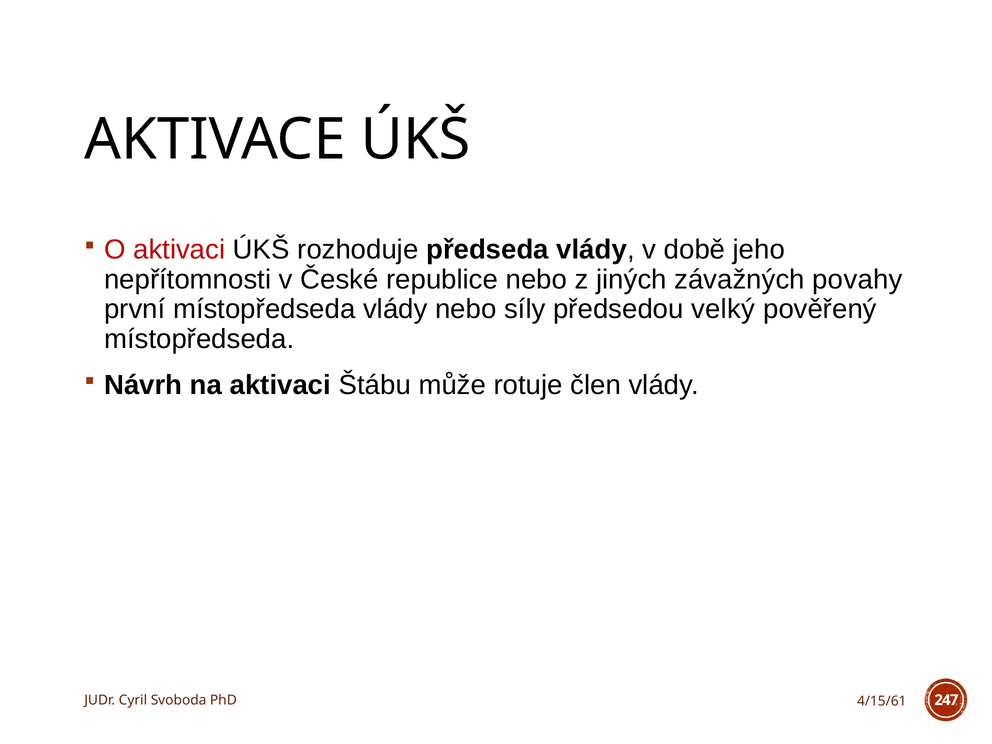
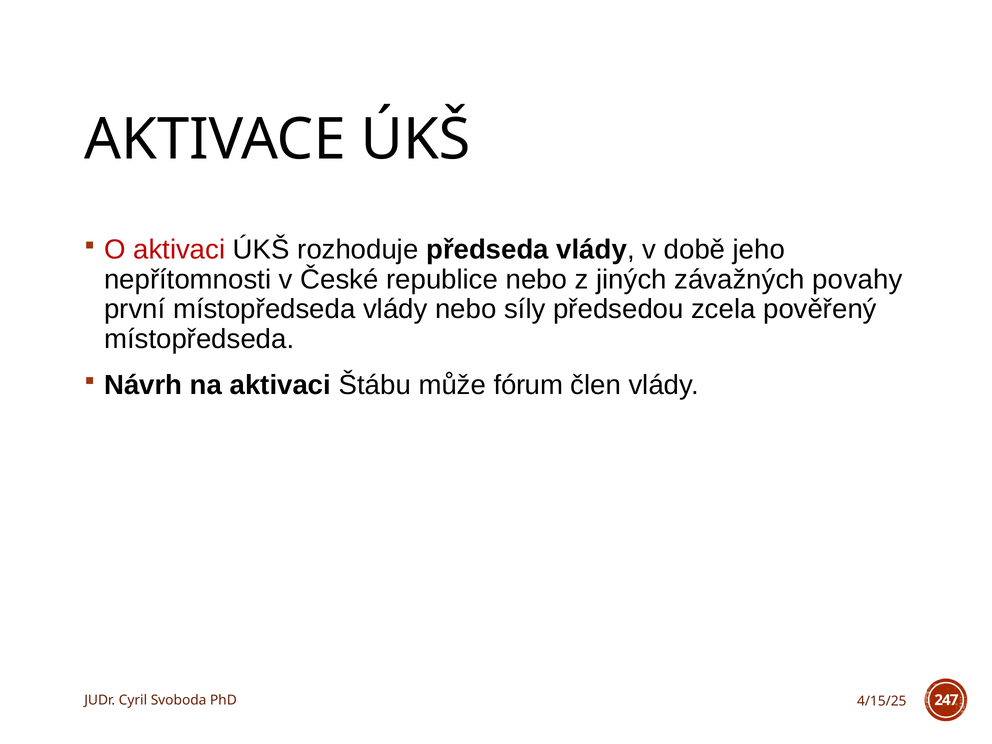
velký: velký -> zcela (723, 309)
rotuje: rotuje -> fórum (528, 385)
4/15/61: 4/15/61 -> 4/15/25 (882, 701)
